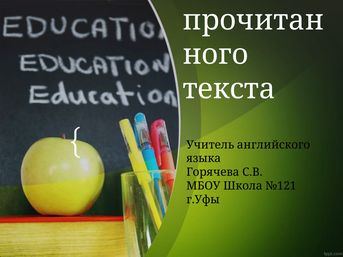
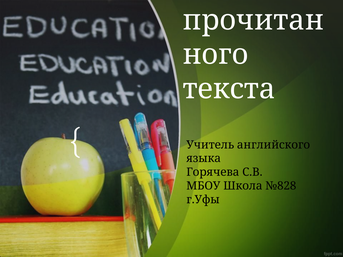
№121: №121 -> №828 (281, 186)
